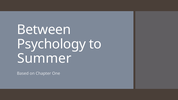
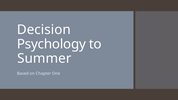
Between: Between -> Decision (44, 30)
